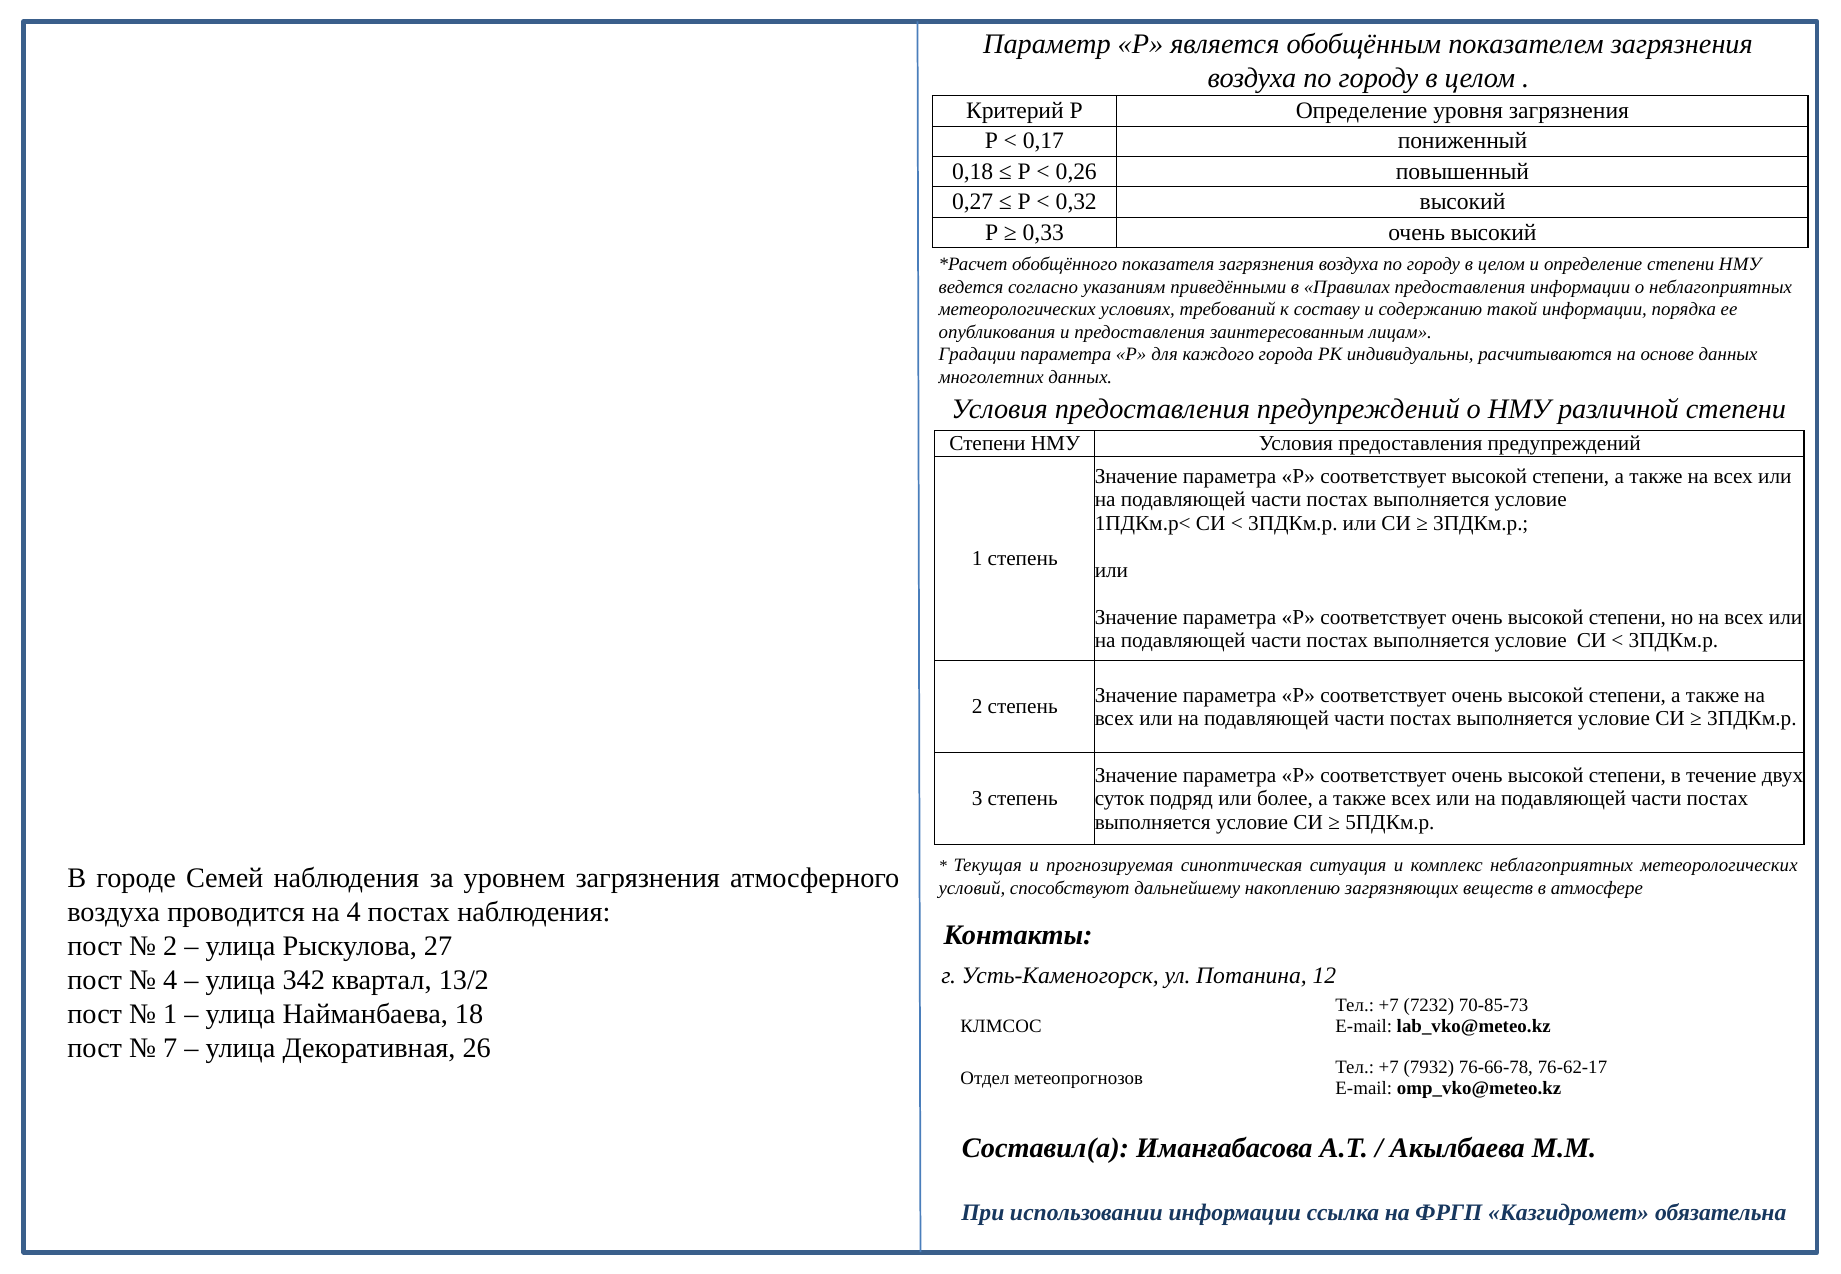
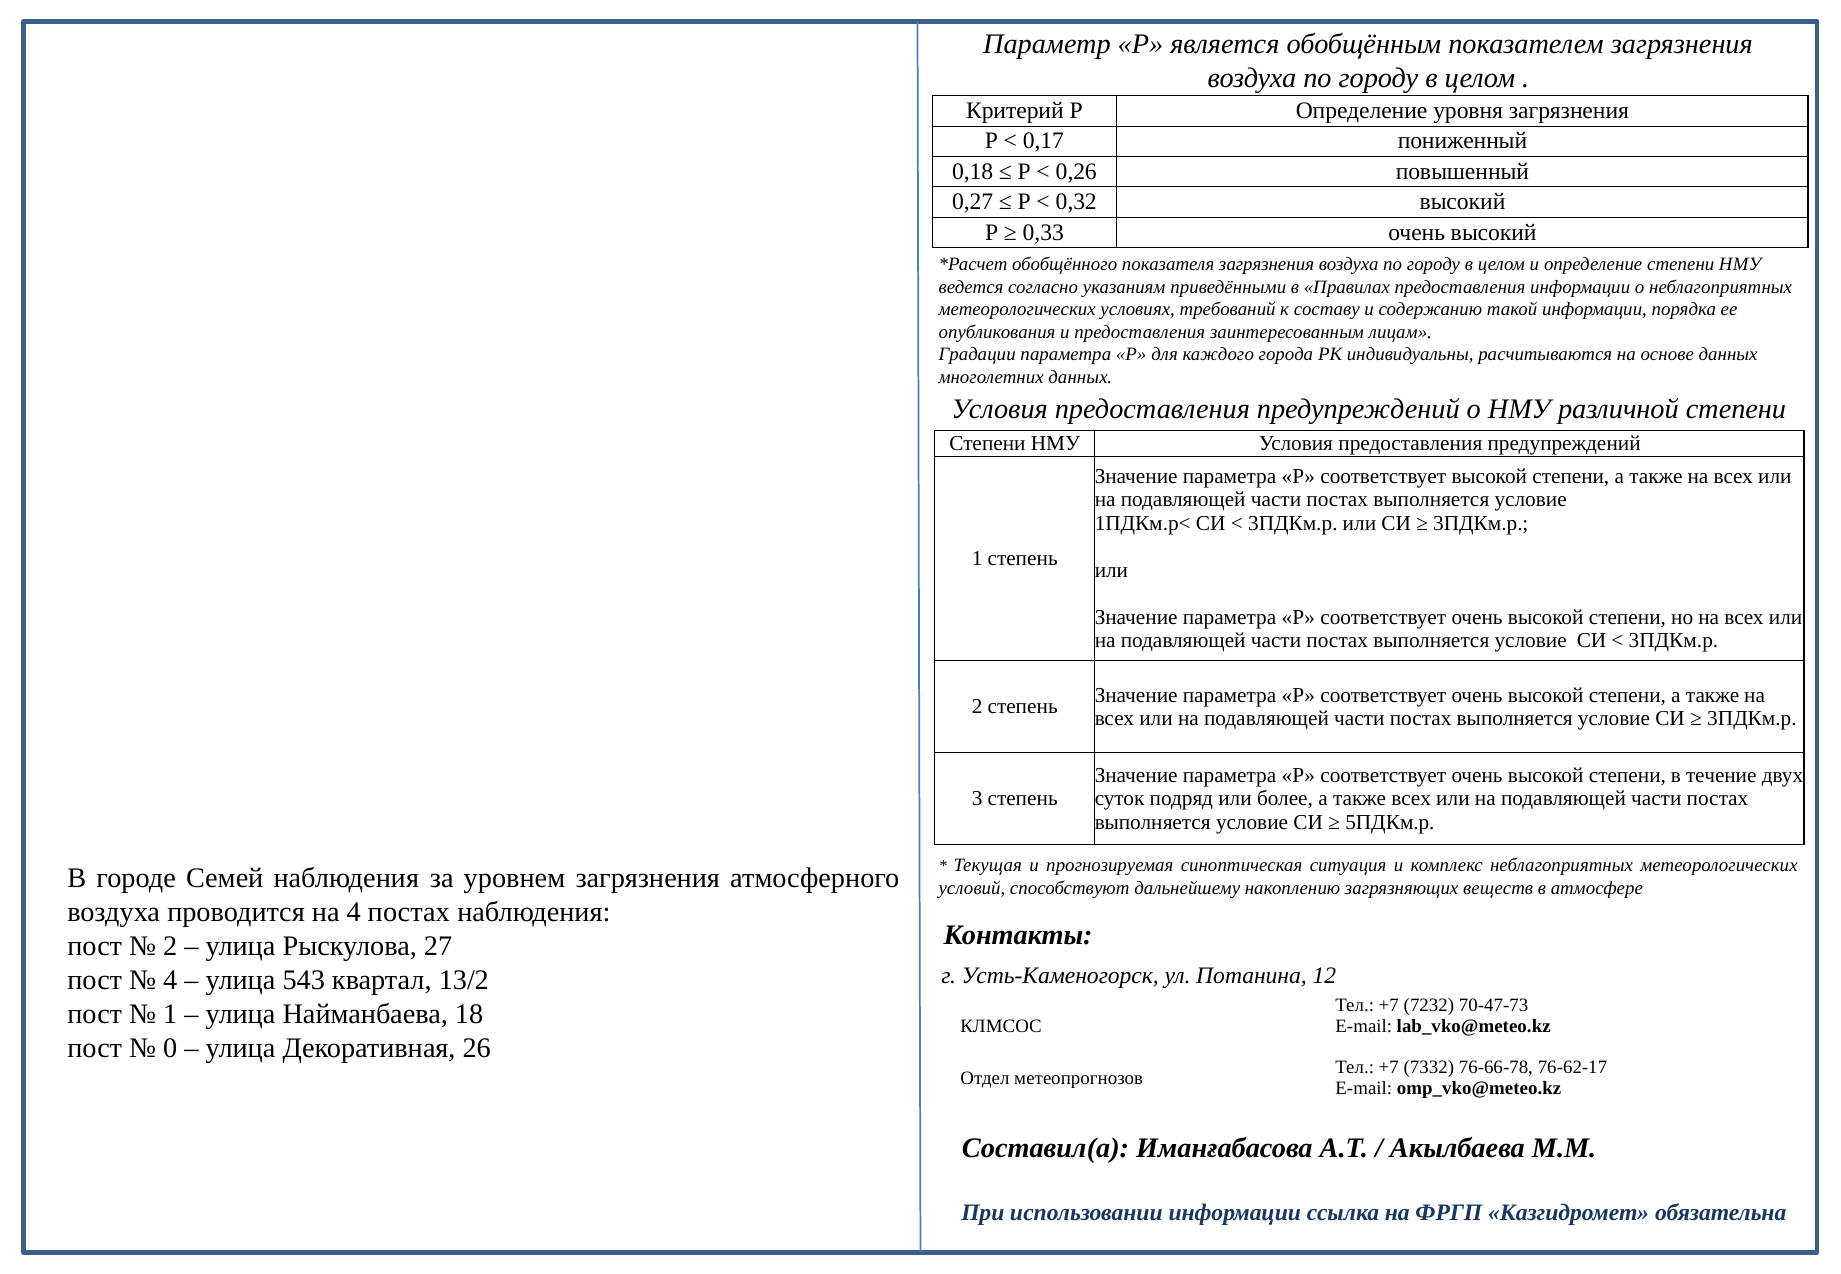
342: 342 -> 543 (304, 981)
70-85-73: 70-85-73 -> 70-47-73 (1494, 1006)
7: 7 -> 0 (170, 1049)
7932: 7932 -> 7332 (1429, 1068)
